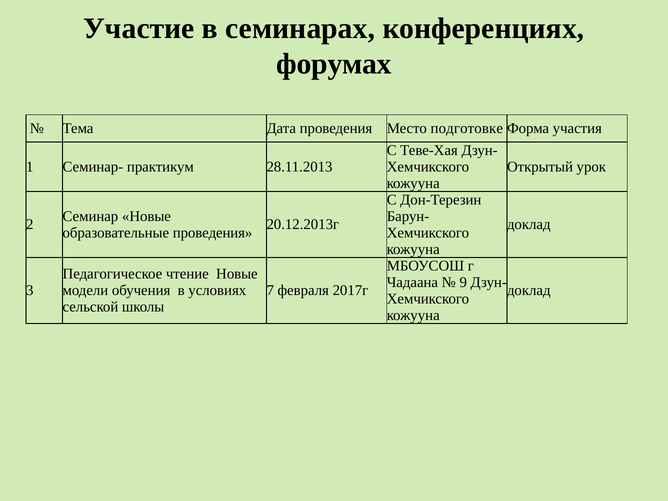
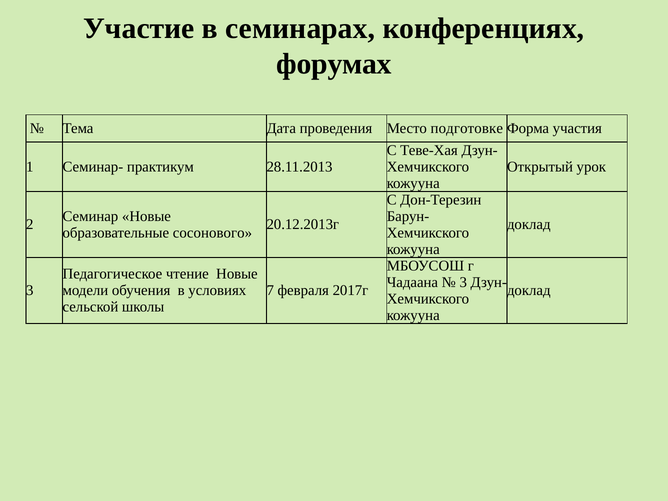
образовательные проведения: проведения -> сосонового (212, 233)
9: 9 -> 3 (463, 282)
